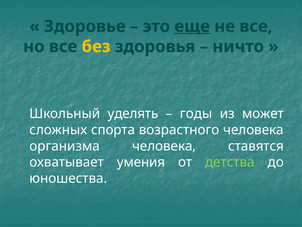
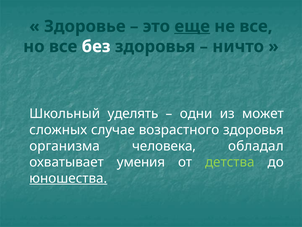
без colour: yellow -> white (96, 46)
годы: годы -> одни (196, 114)
спорта: спорта -> случае (113, 130)
возрастного человека: человека -> здоровья (253, 130)
ставятся: ставятся -> обладал (256, 146)
юношества underline: none -> present (68, 178)
